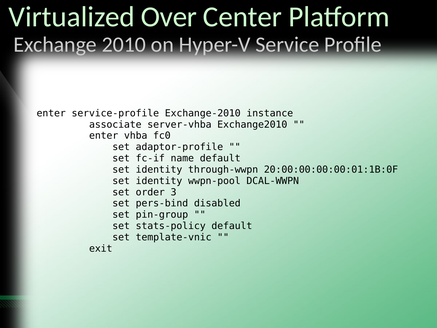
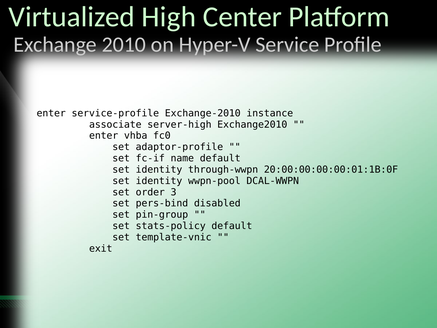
Over: Over -> High (169, 17)
server-vhba: server-vhba -> server-high (179, 124)
